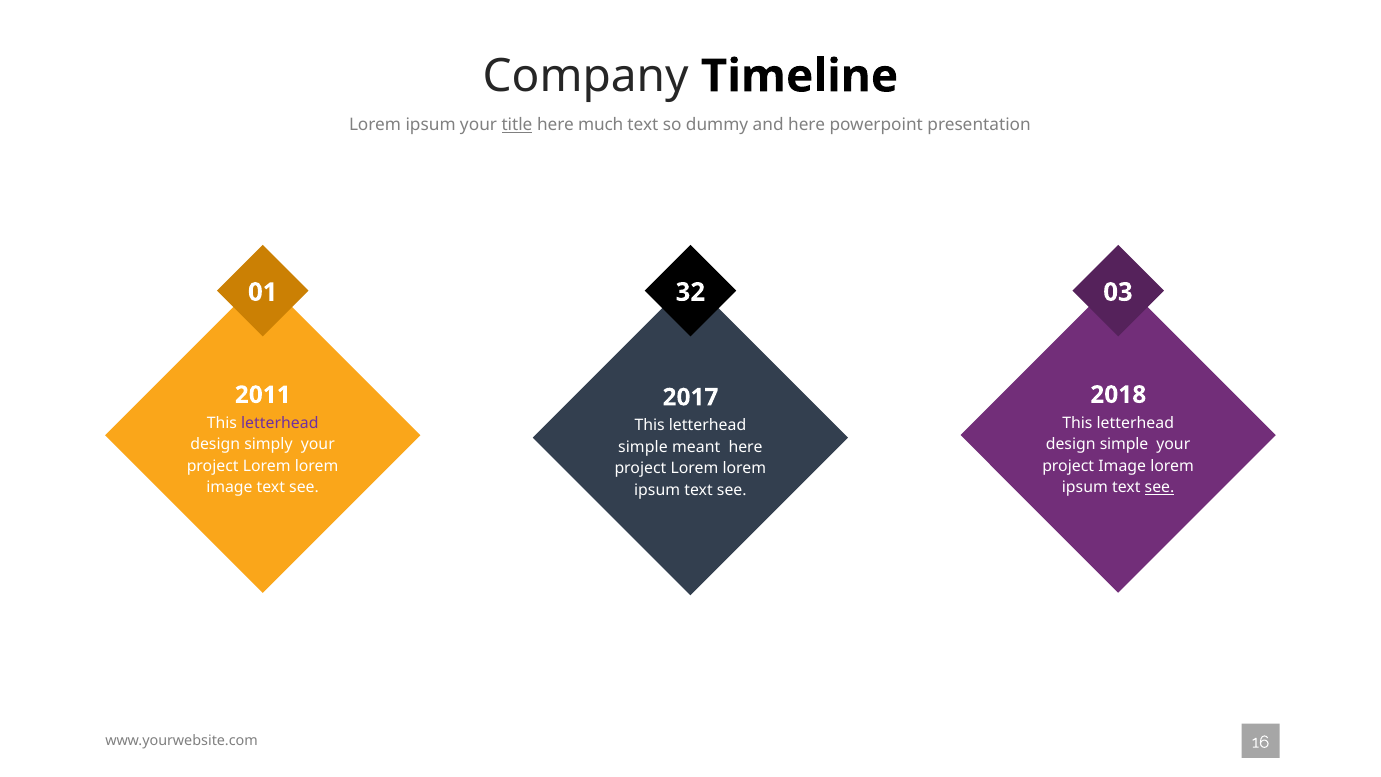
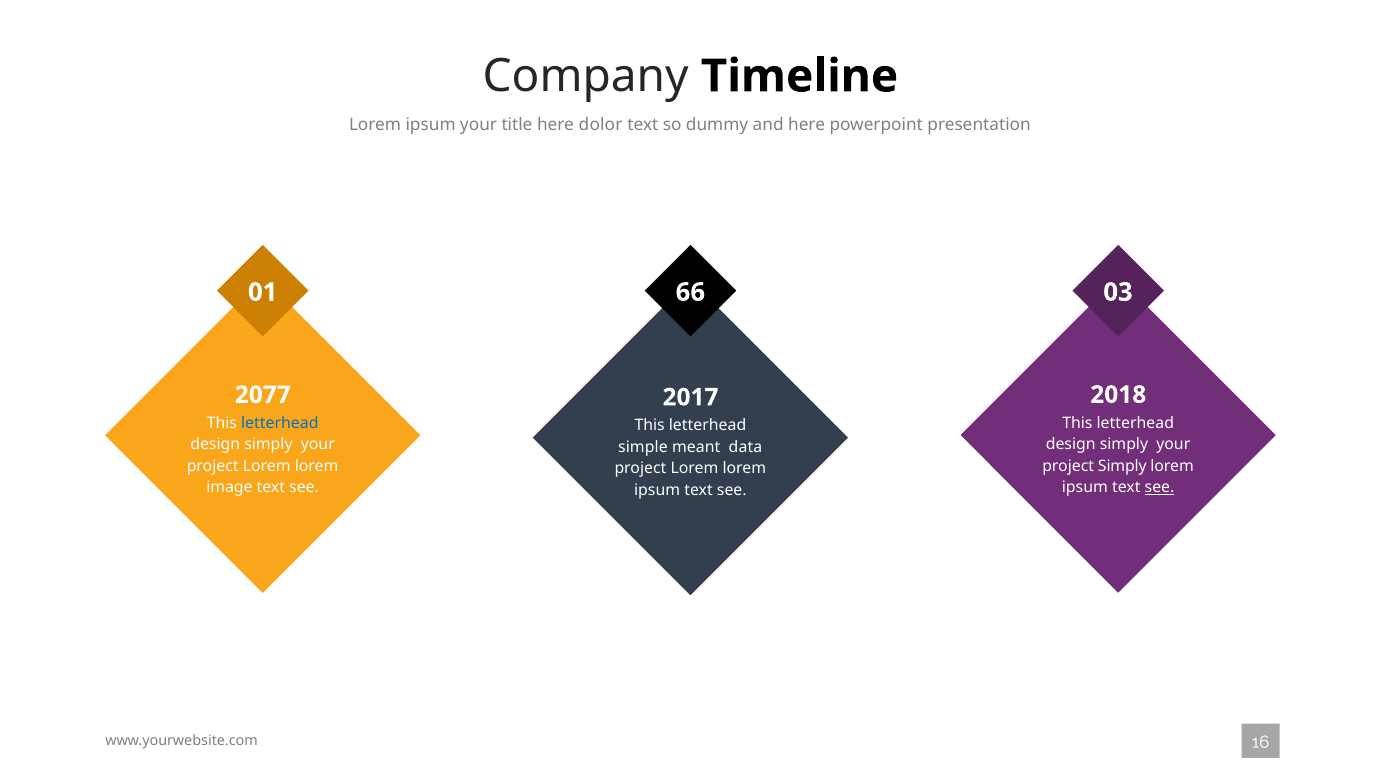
title underline: present -> none (517, 125)
much: much -> dolor (601, 125)
32: 32 -> 66 (690, 292)
2011: 2011 -> 2077 (263, 395)
letterhead colour: purple -> blue (280, 423)
simple: simple -> simply (1124, 444)
meant here: here -> data (746, 447)
project Image: Image -> Simply (1122, 466)
